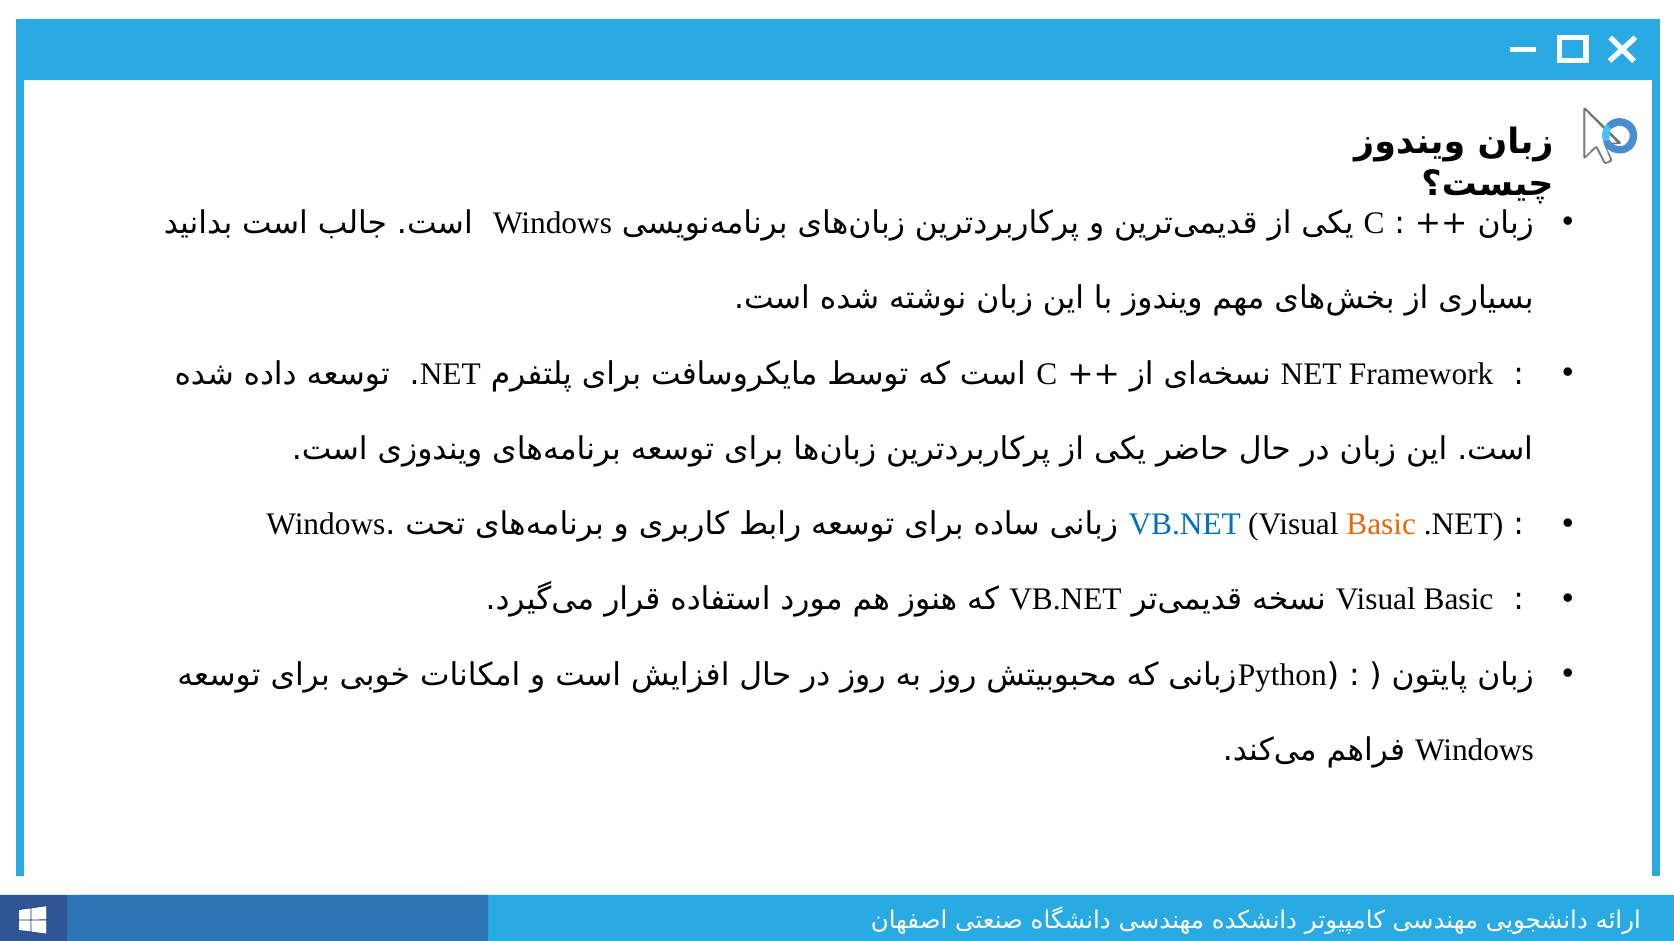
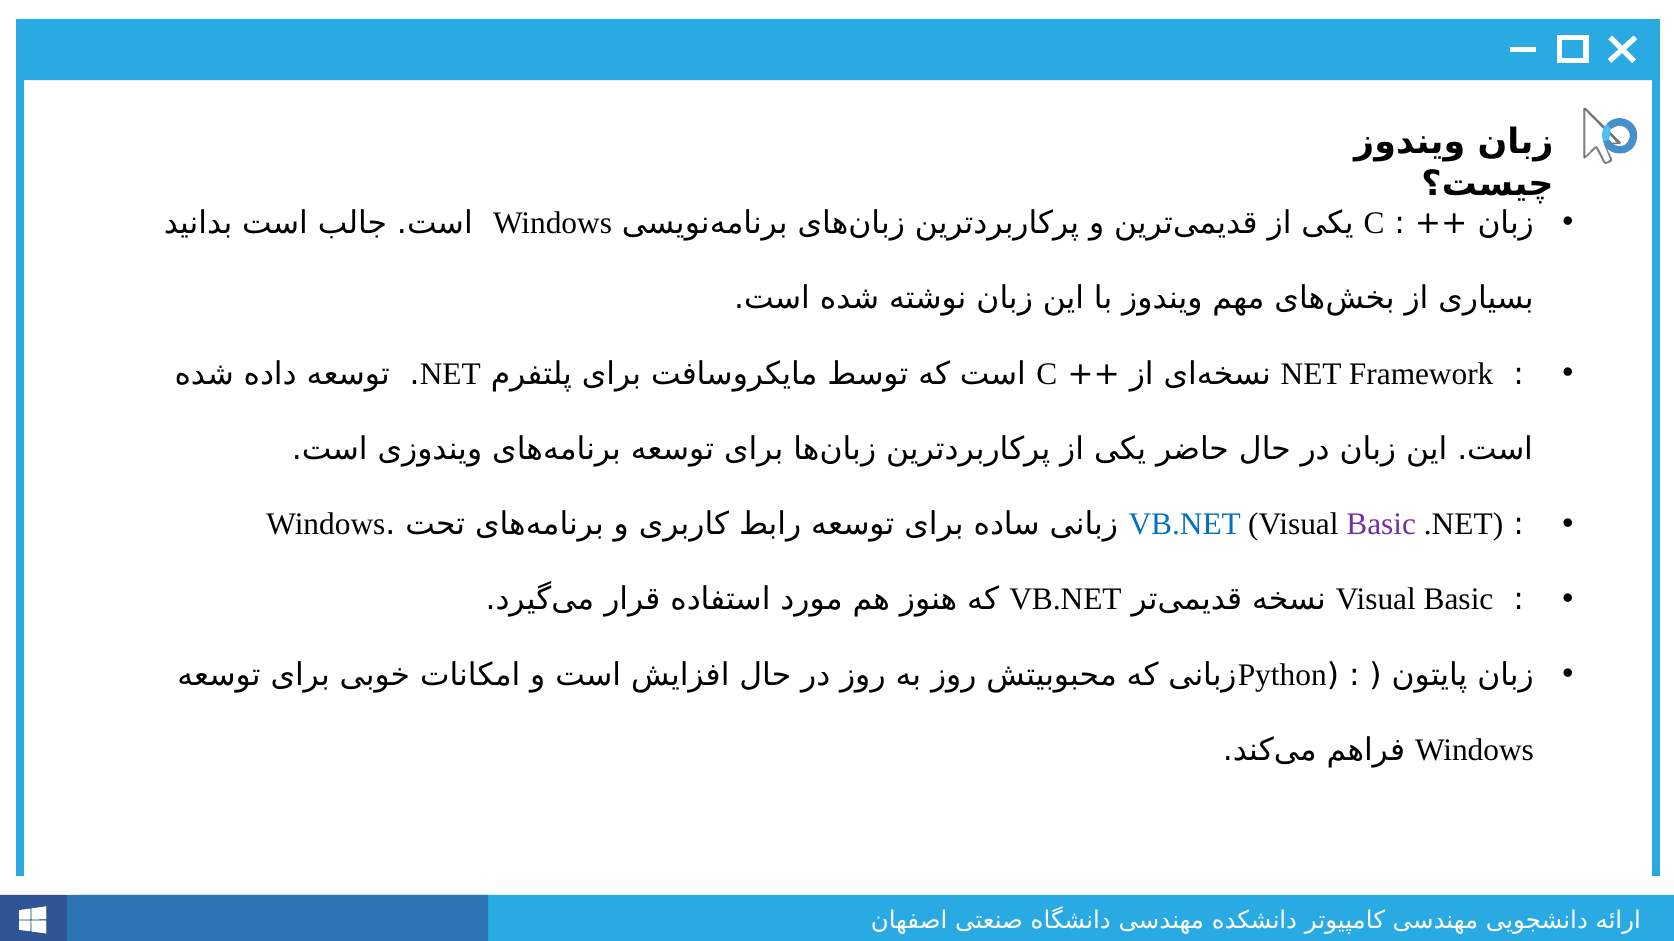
Basic colour: orange -> purple (1381, 525)
